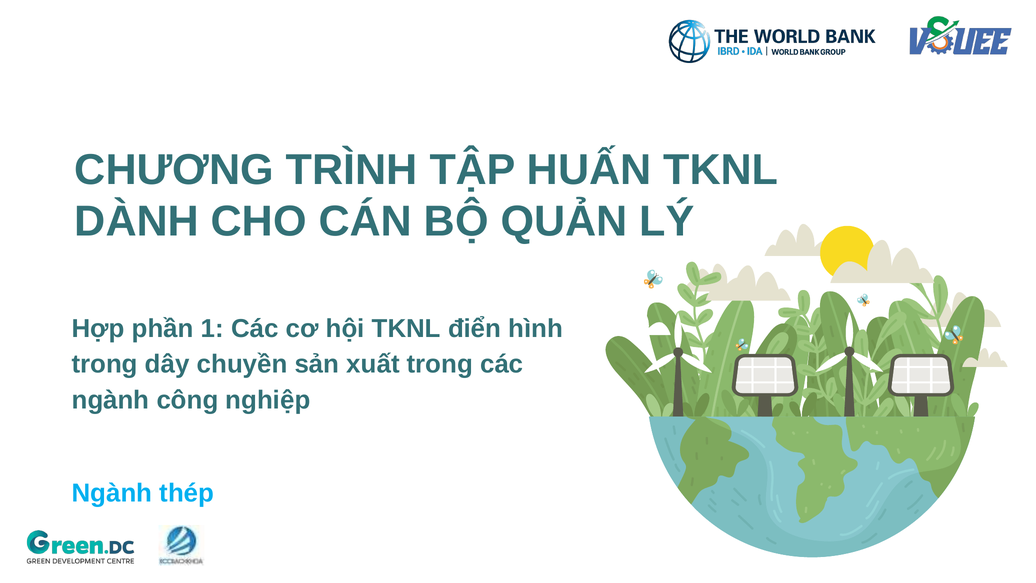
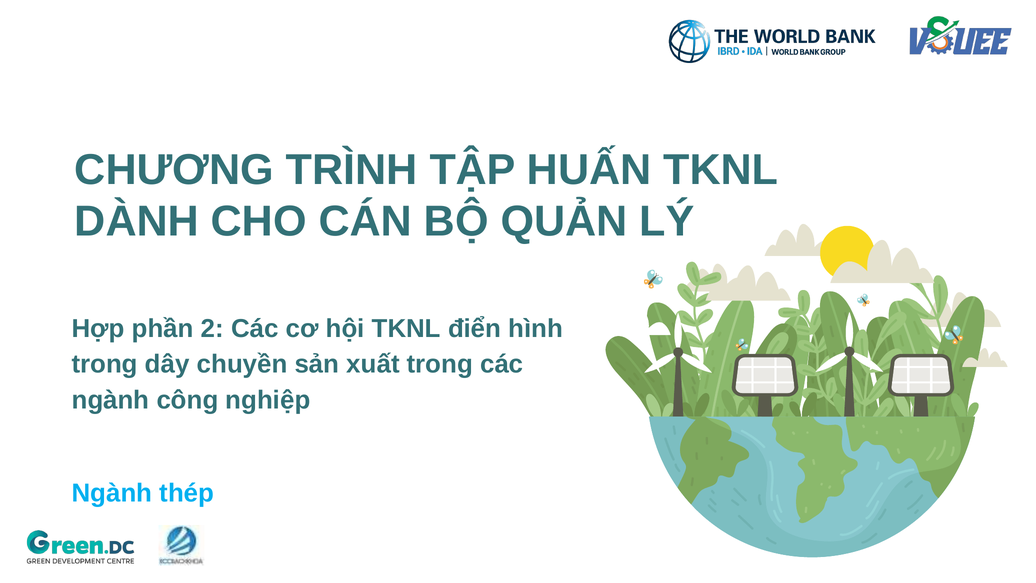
1: 1 -> 2 (212, 328)
